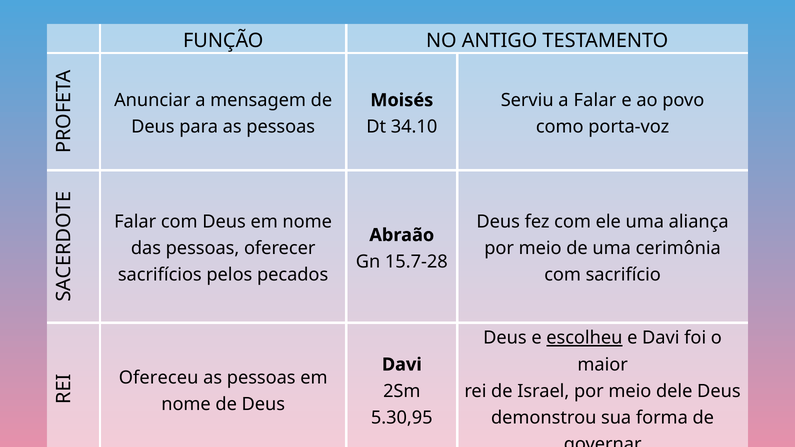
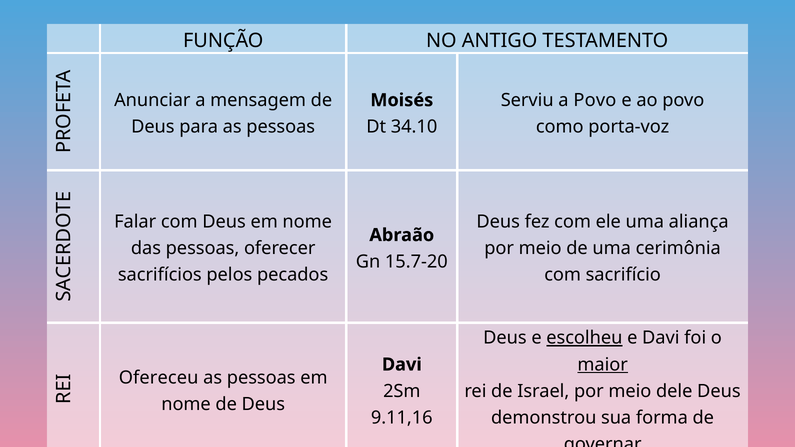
a Falar: Falar -> Povo (595, 100)
15.7-28: 15.7-28 -> 15.7-20 (416, 262)
maior underline: none -> present (603, 365)
5.30,95: 5.30,95 -> 9.11,16 (402, 418)
